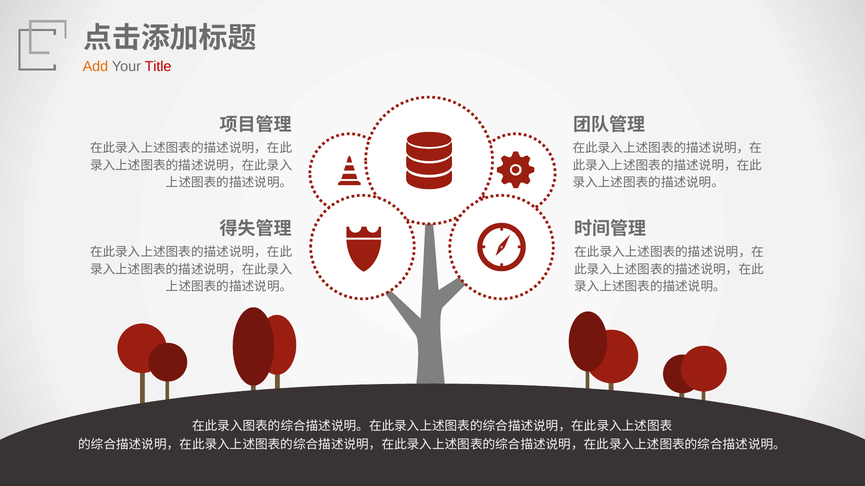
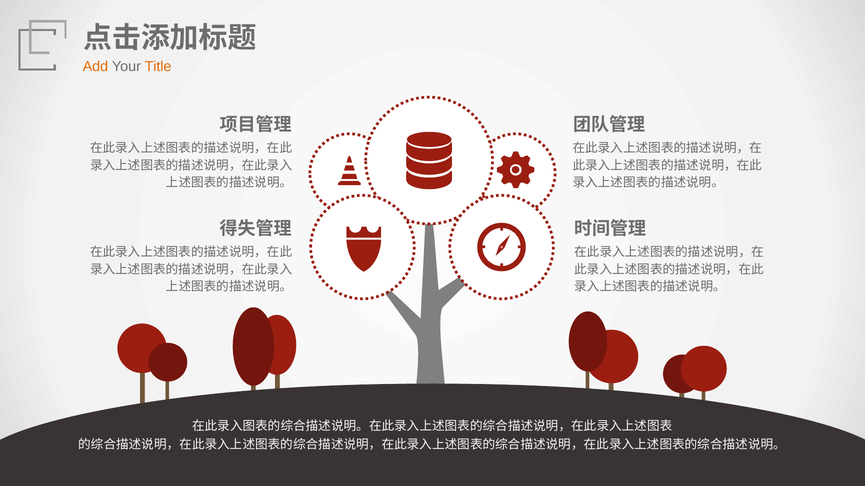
Title colour: red -> orange (158, 67)
